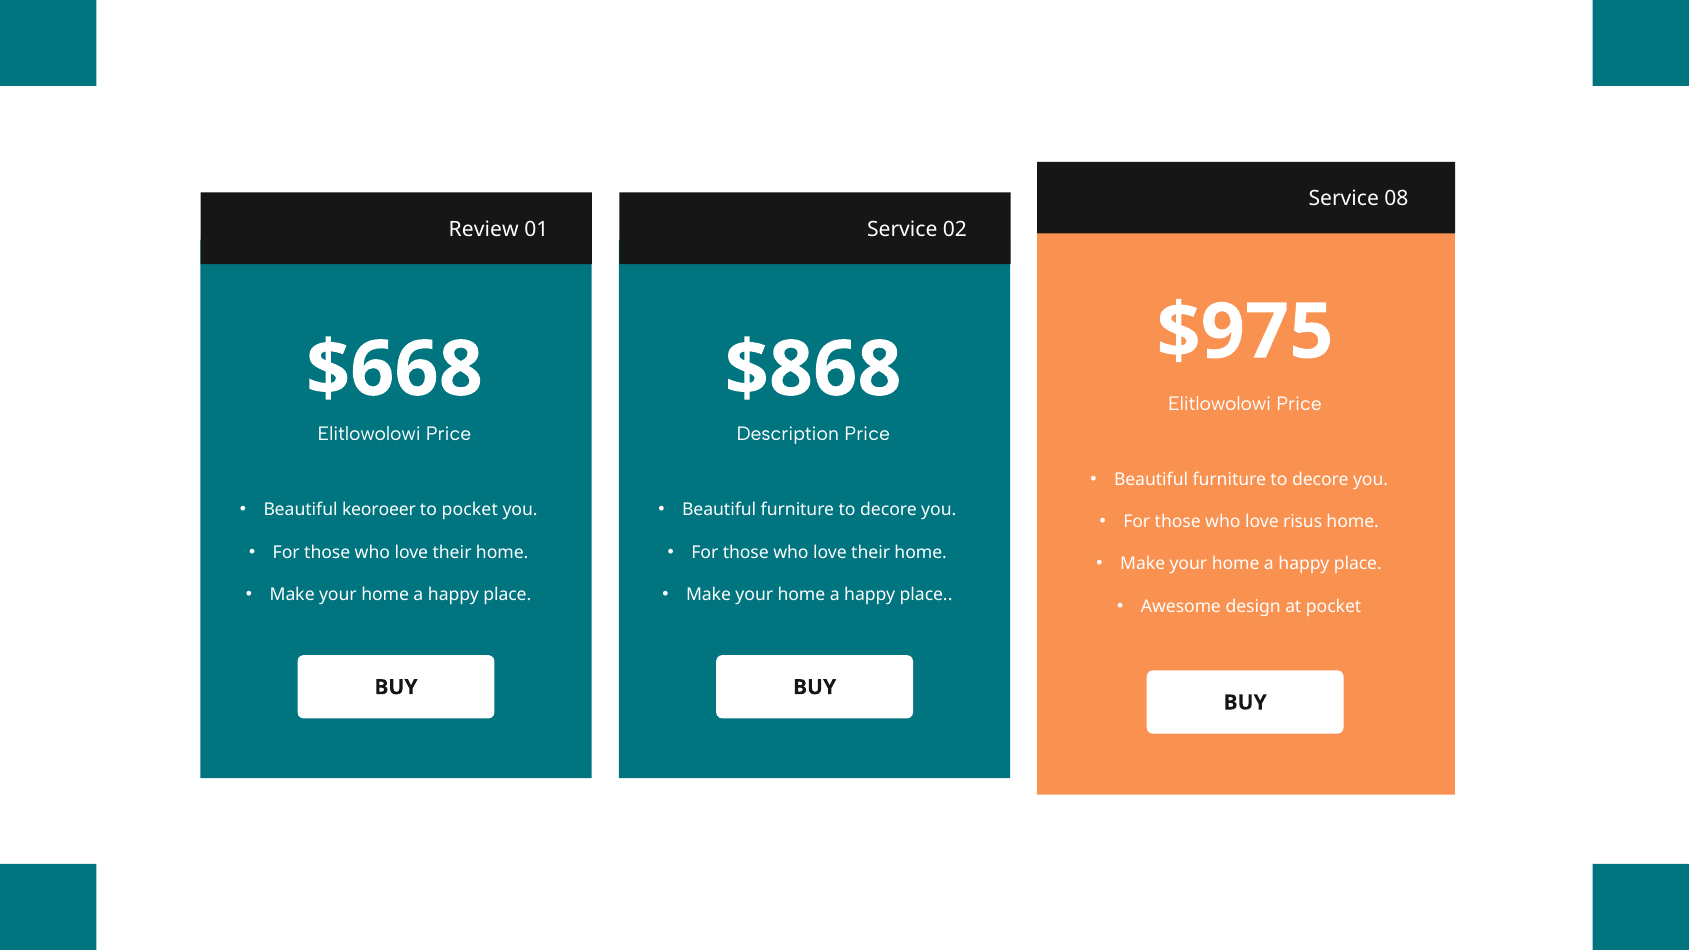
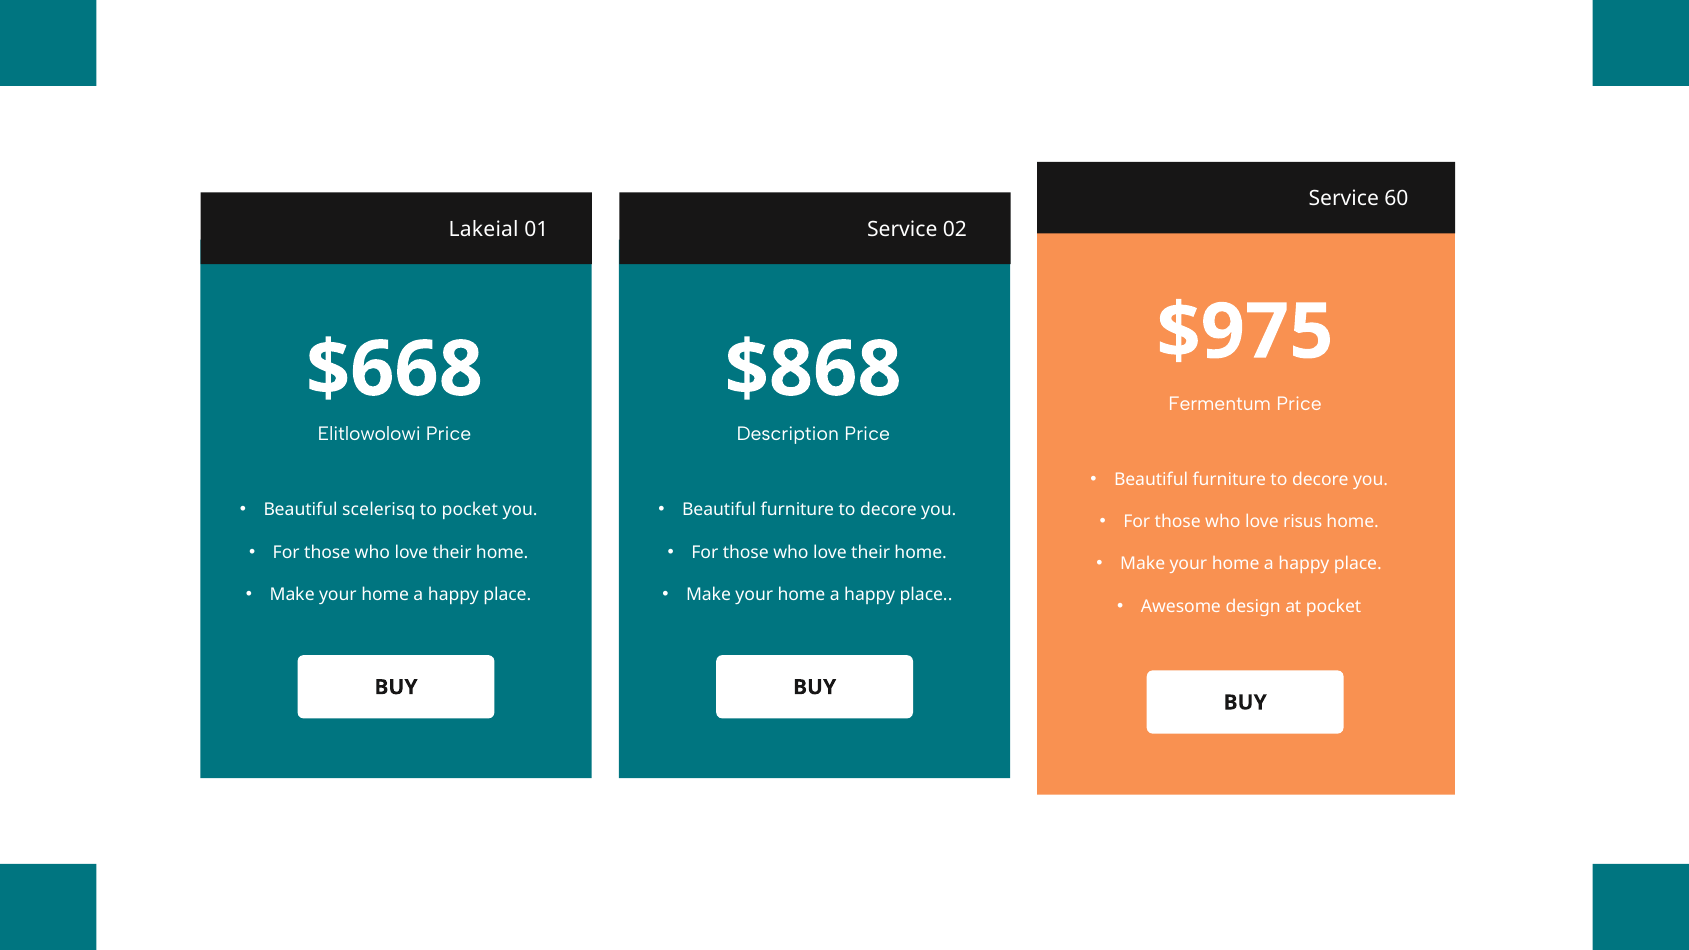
08: 08 -> 60 (1396, 199)
Review: Review -> Lakeial (484, 229)
Elitlowolowi: Elitlowolowi -> Fermentum (1220, 404)
keoroeer: keoroeer -> scelerisq (379, 510)
